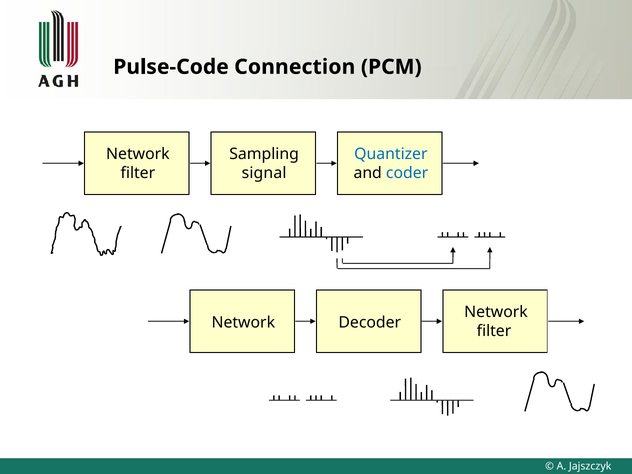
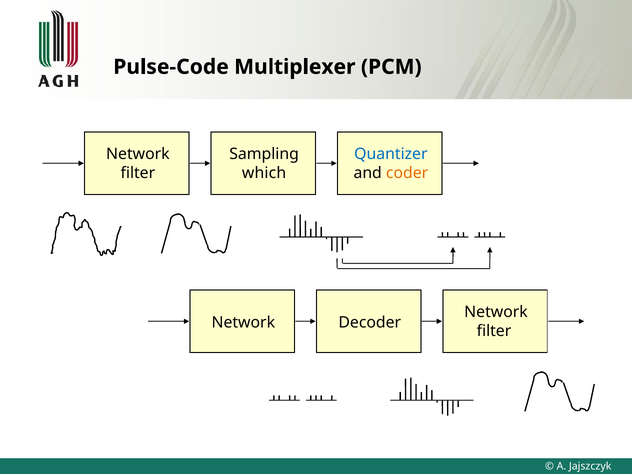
Connection: Connection -> Multiplexer (295, 67)
signal: signal -> which (264, 173)
coder colour: blue -> orange (407, 173)
